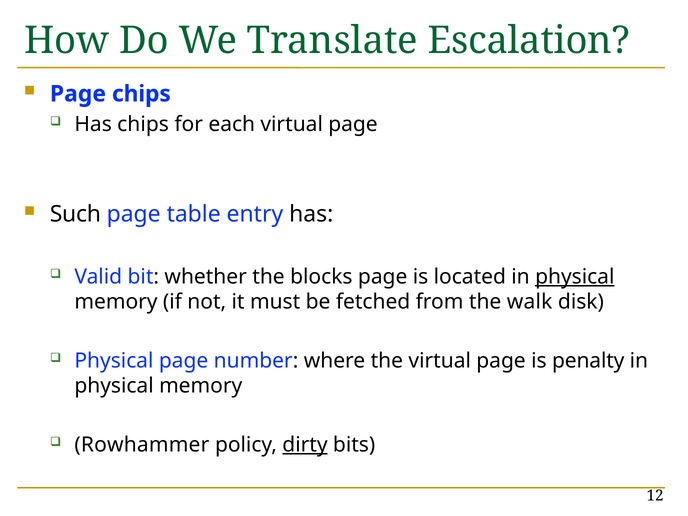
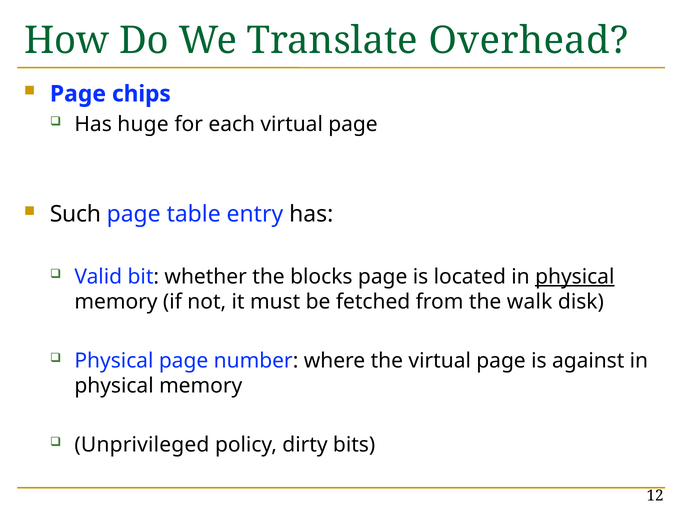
Escalation: Escalation -> Overhead (528, 41)
Has chips: chips -> huge (143, 124)
penalty: penalty -> against (588, 361)
Rowhammer: Rowhammer -> Unprivileged (142, 445)
dirty underline: present -> none (305, 445)
